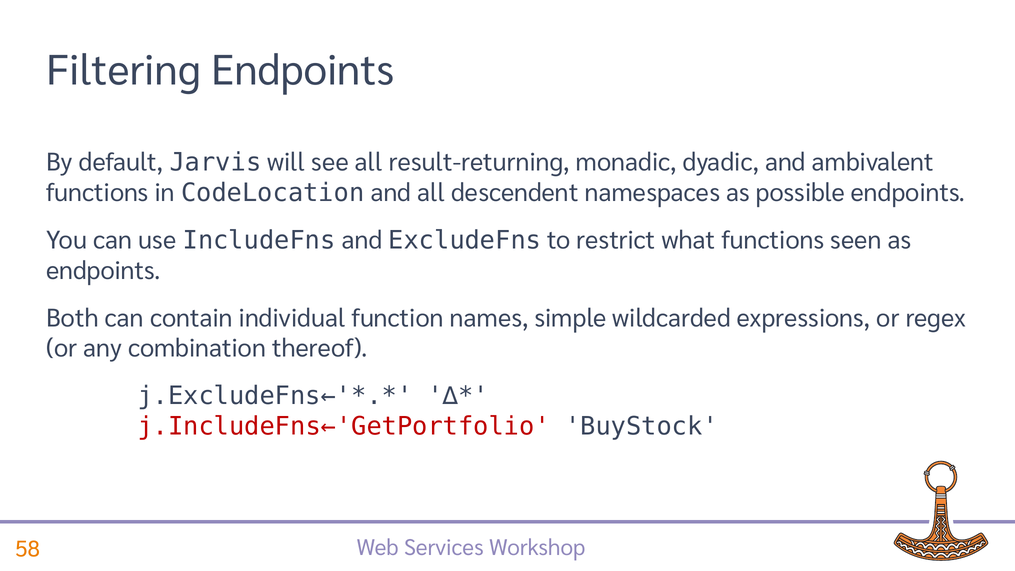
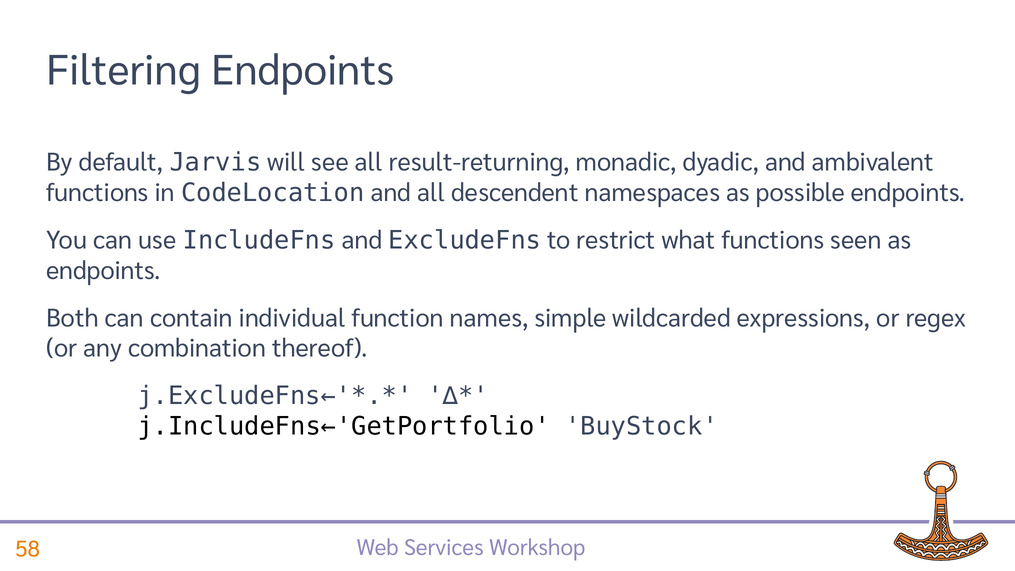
j.IncludeFns←'GetPortfolio colour: red -> black (344, 426)
